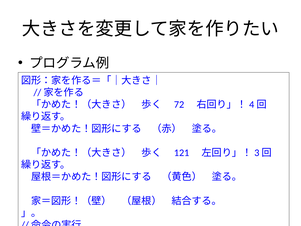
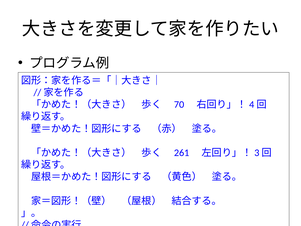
72: 72 -> 70 (179, 104)
121: 121 -> 261 (182, 153)
